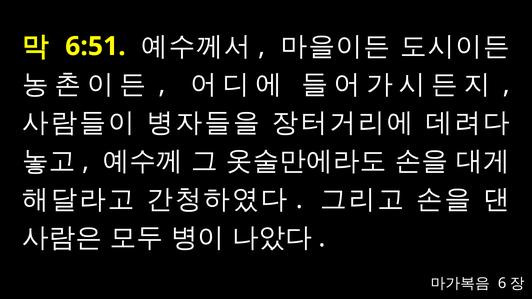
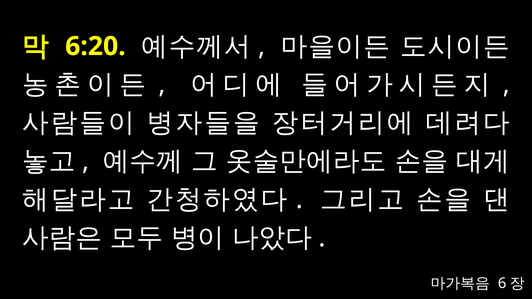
6:51: 6:51 -> 6:20 (95, 46)
